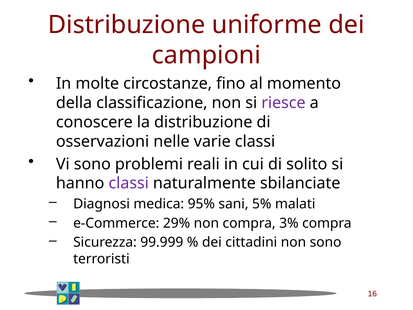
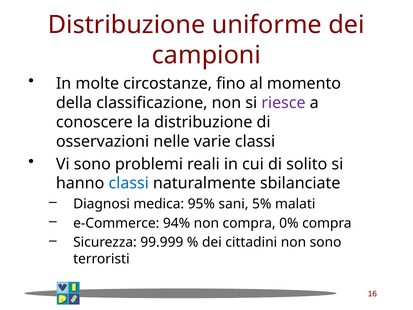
classi colour: purple -> blue (129, 183)
29%: 29% -> 94% (177, 223)
3%: 3% -> 0% (289, 223)
